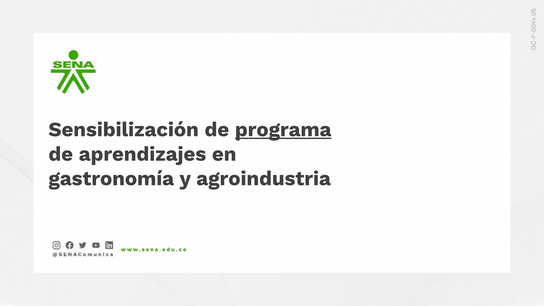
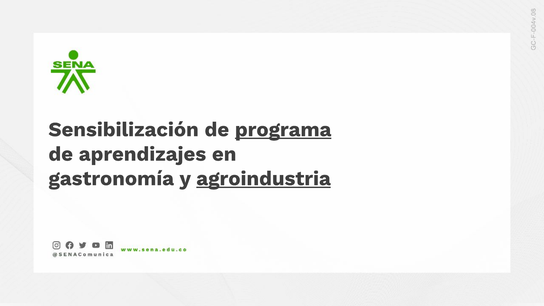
agroindustria underline: none -> present (264, 178)
